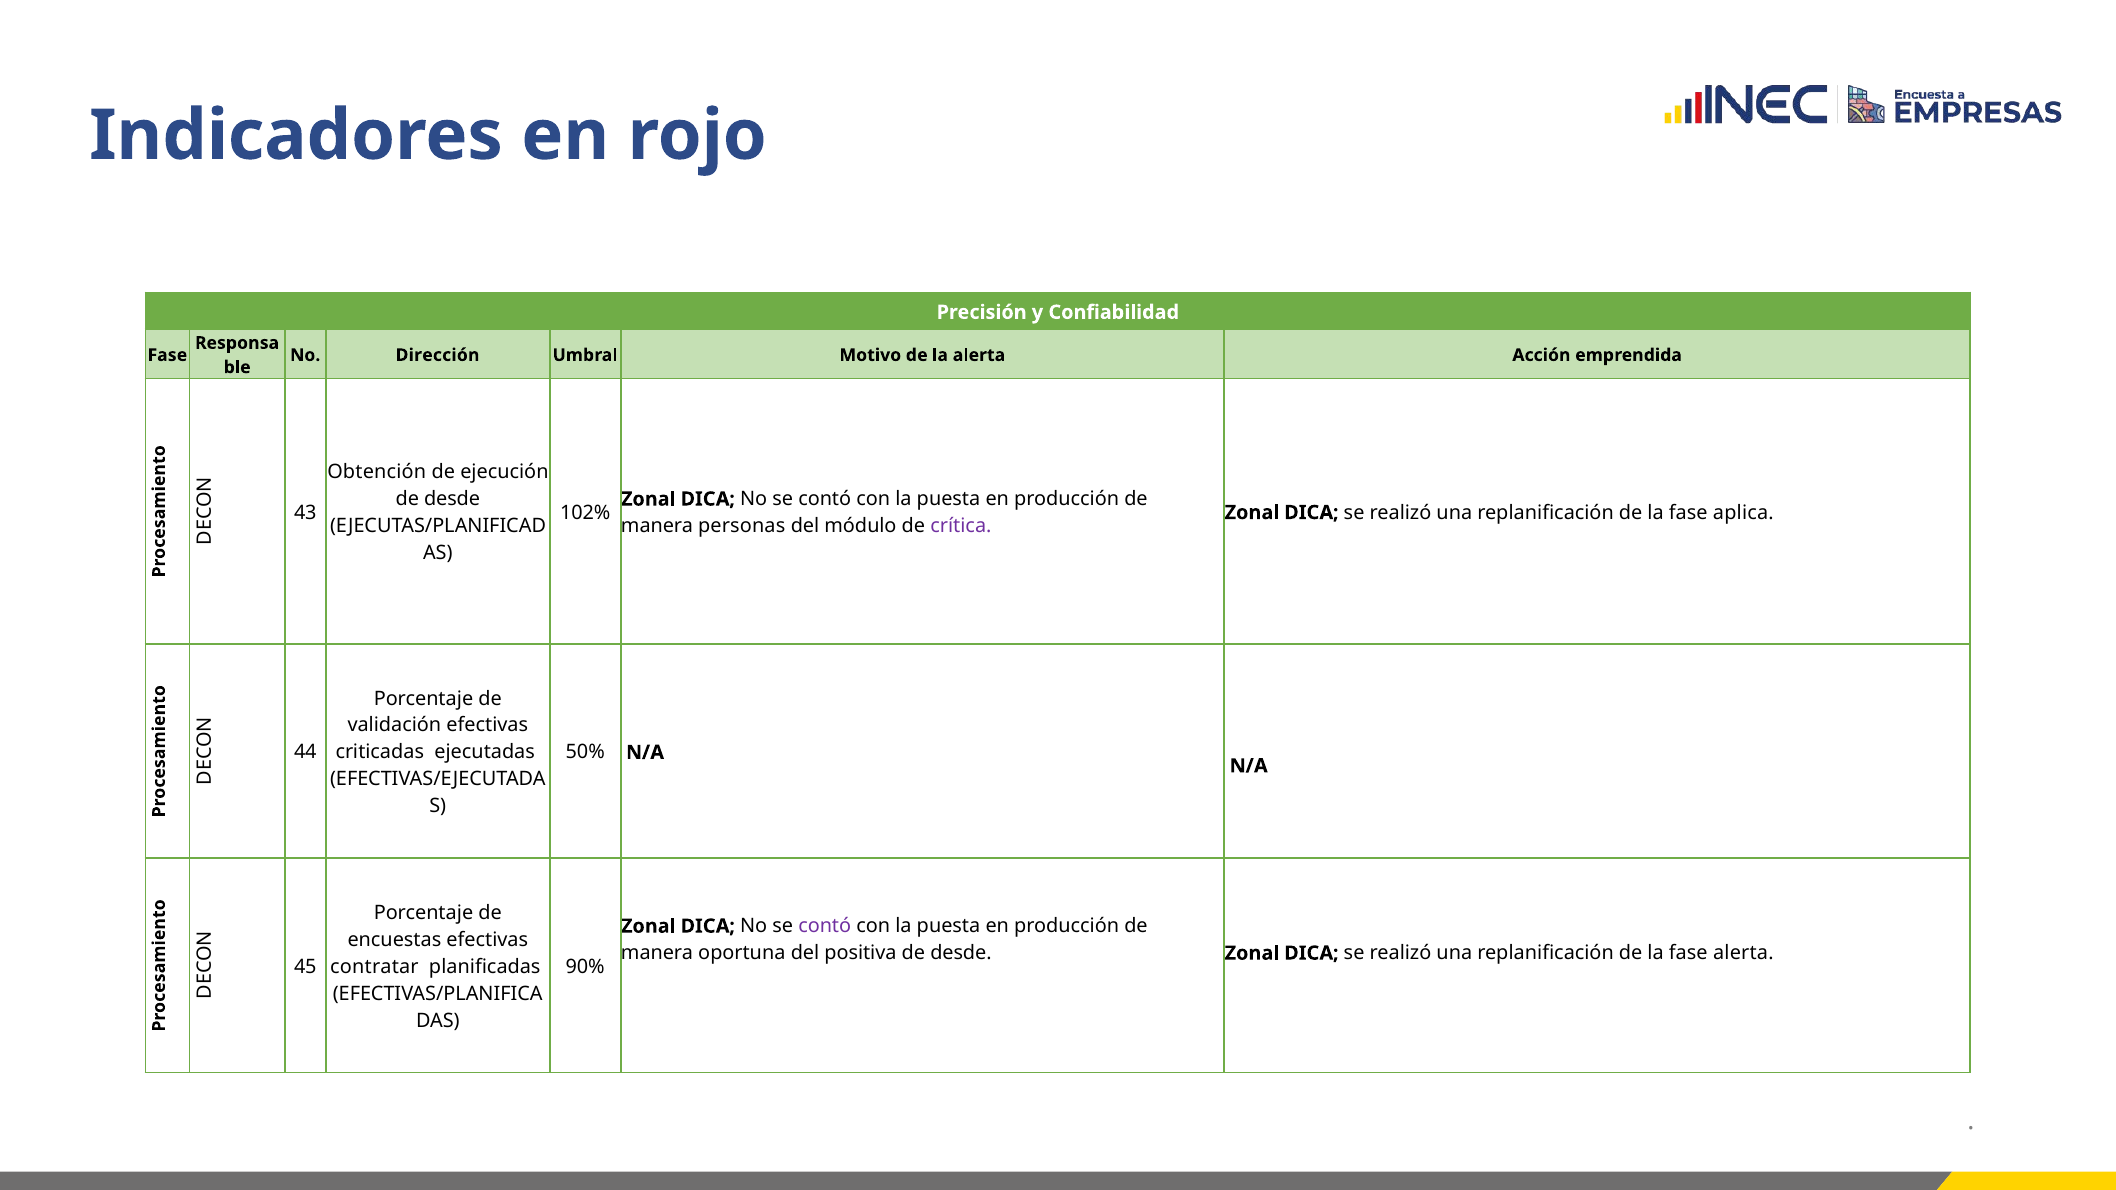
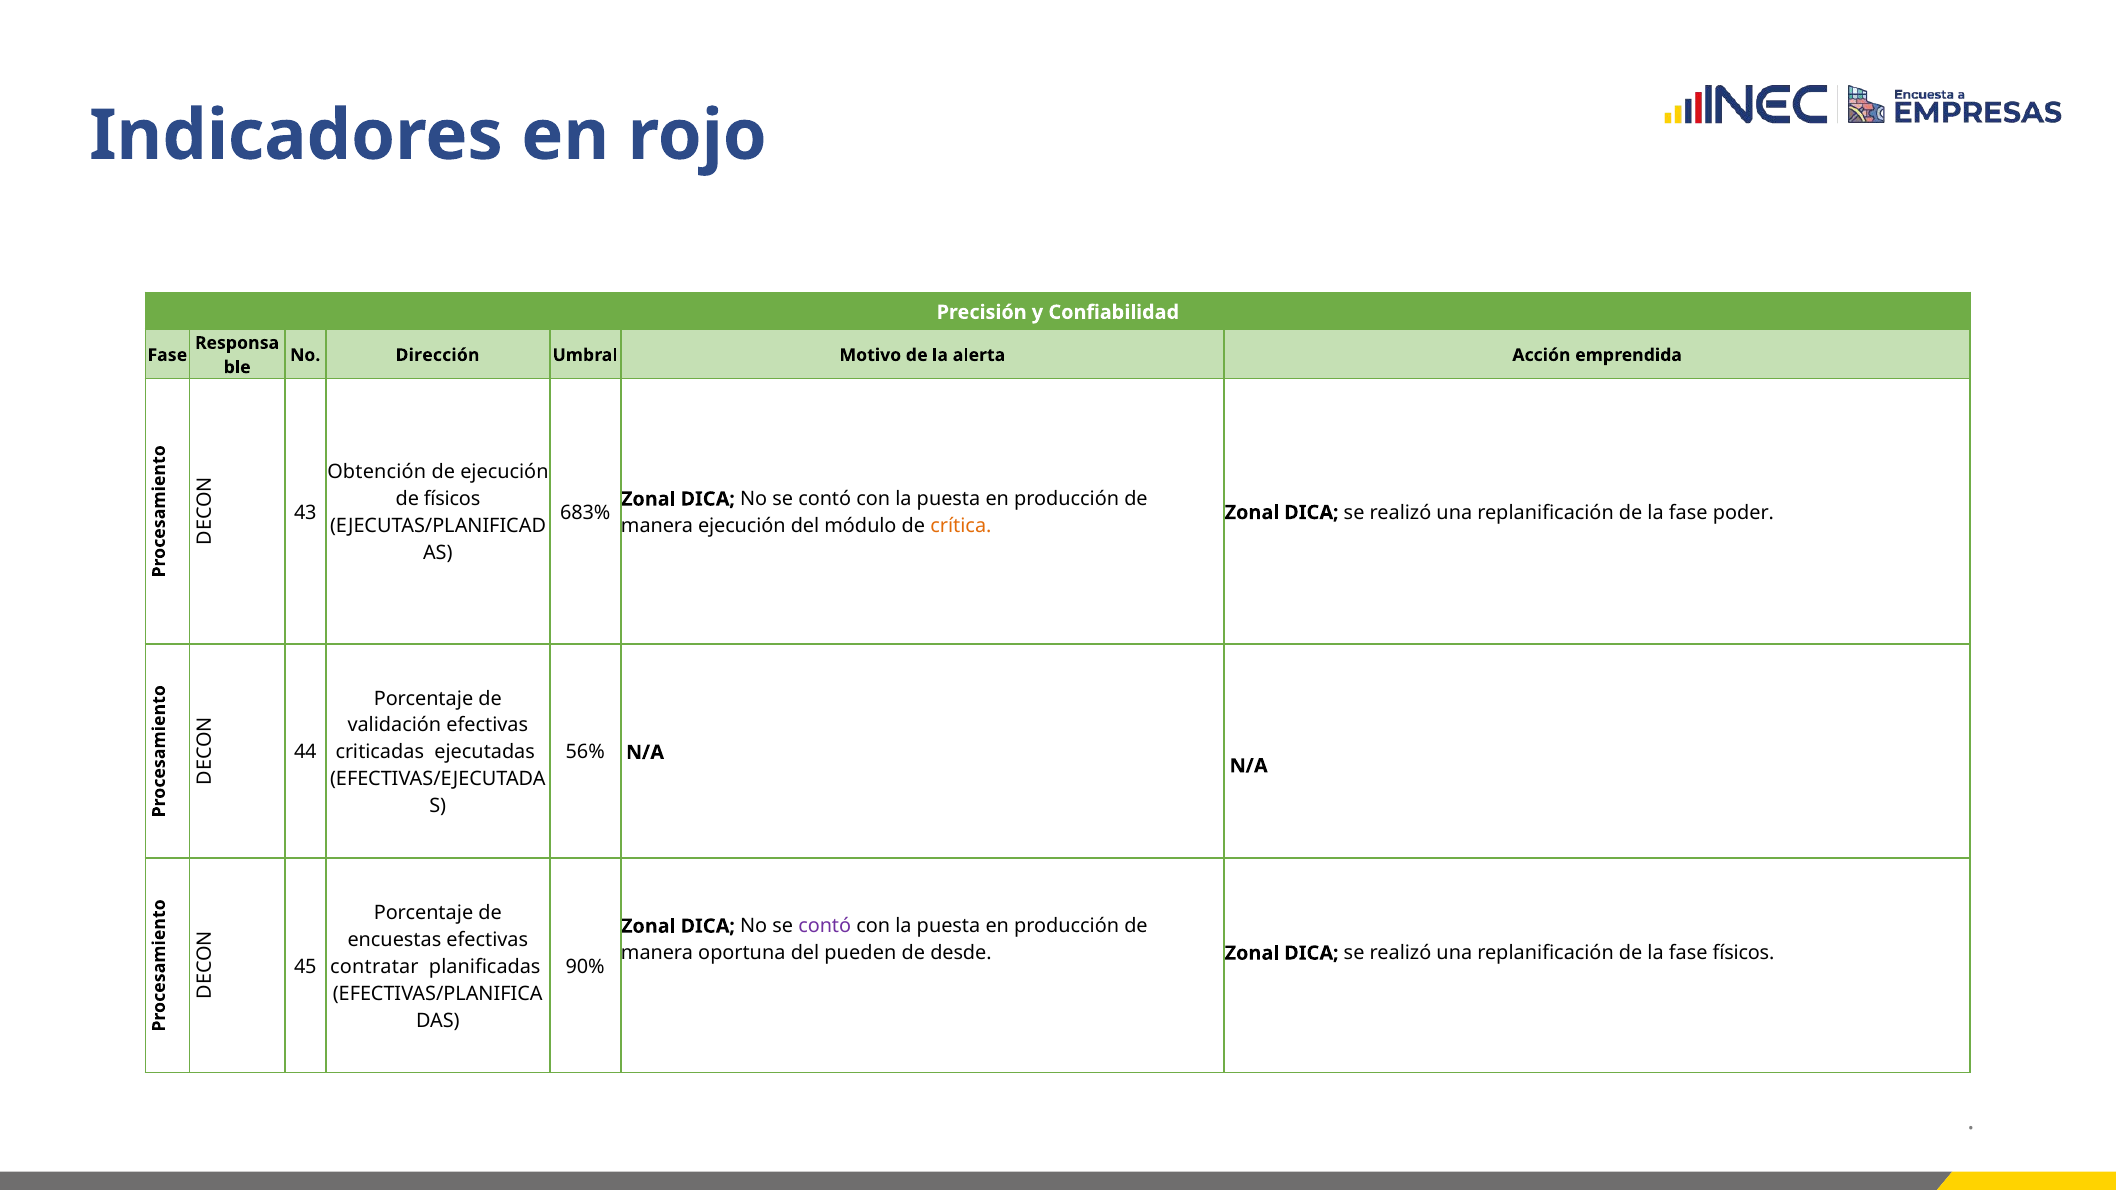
desde: desde -> físicos (452, 499)
102%: 102% -> 683% (585, 513)
aplica: aplica -> poder (1743, 513)
manera personas: personas -> ejecución (742, 526)
crítica colour: purple -> orange (961, 526)
50%: 50% -> 56% (585, 753)
positiva: positiva -> pueden (860, 953)
fase alerta: alerta -> físicos (1744, 953)
